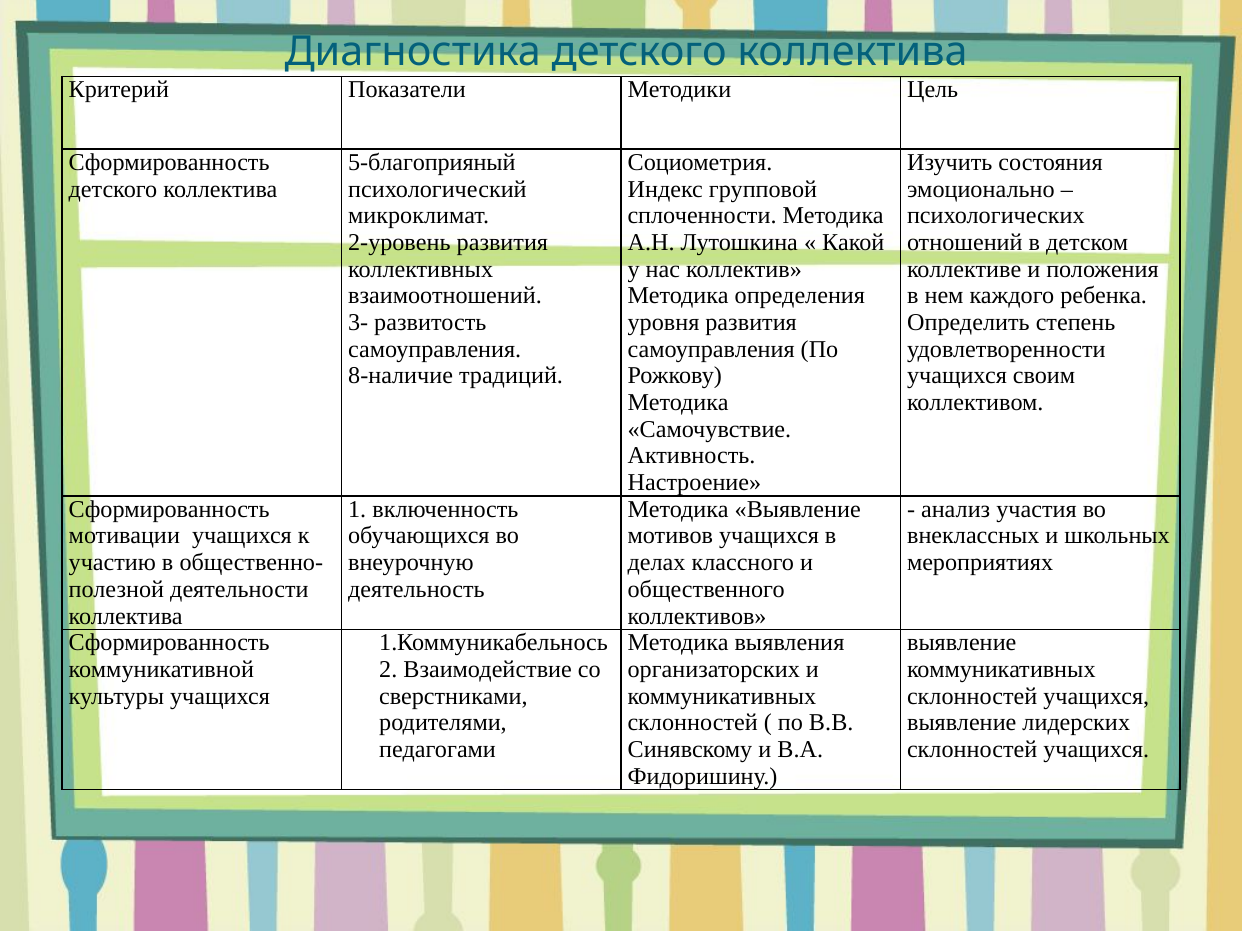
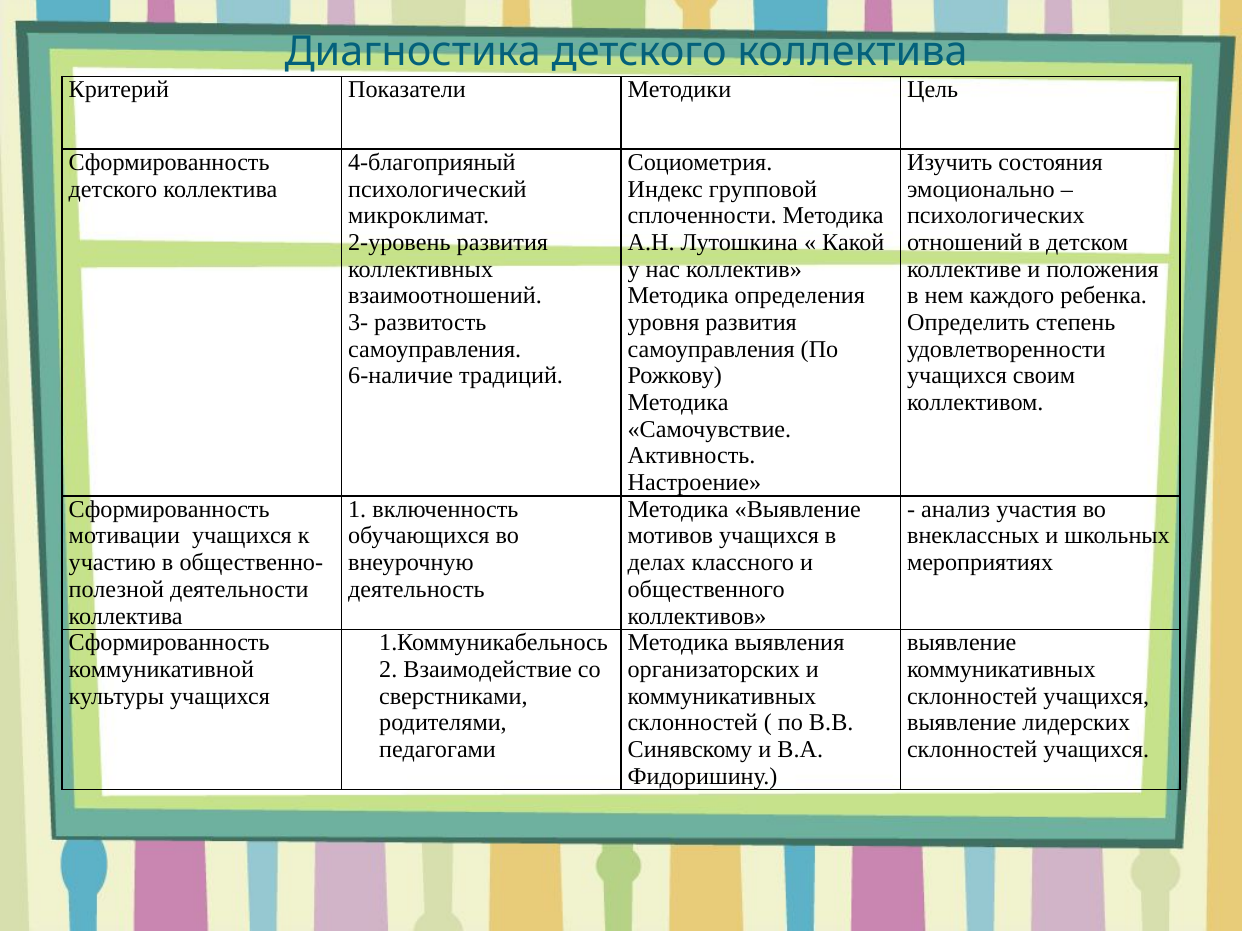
5-благоприяный: 5-благоприяный -> 4-благоприяный (432, 162)
8-наличие: 8-наличие -> 6-наличие (401, 376)
